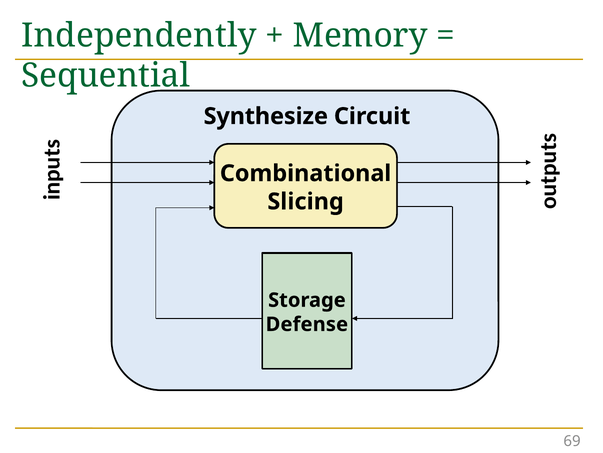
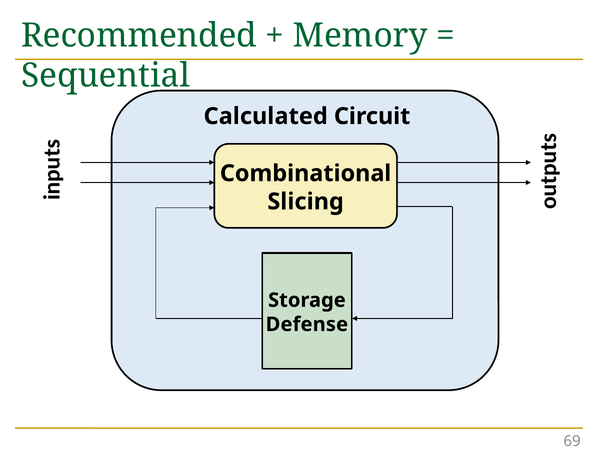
Independently: Independently -> Recommended (139, 35)
Synthesize: Synthesize -> Calculated (266, 116)
